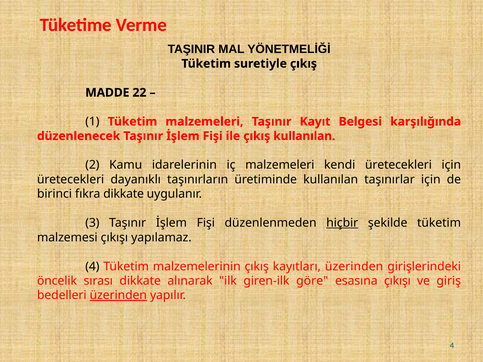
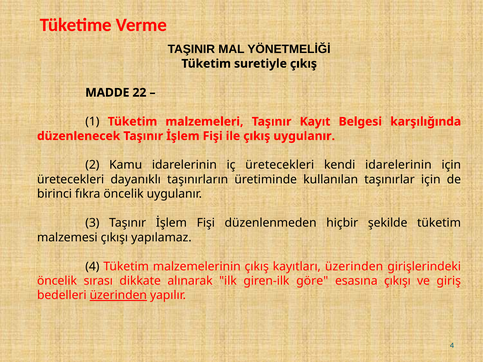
çıkış kullanılan: kullanılan -> uygulanır (304, 136)
iç malzemeleri: malzemeleri -> üretecekleri (280, 165)
kendi üretecekleri: üretecekleri -> idarelerinin (398, 165)
fıkra dikkate: dikkate -> öncelik (124, 194)
hiçbir underline: present -> none (342, 223)
